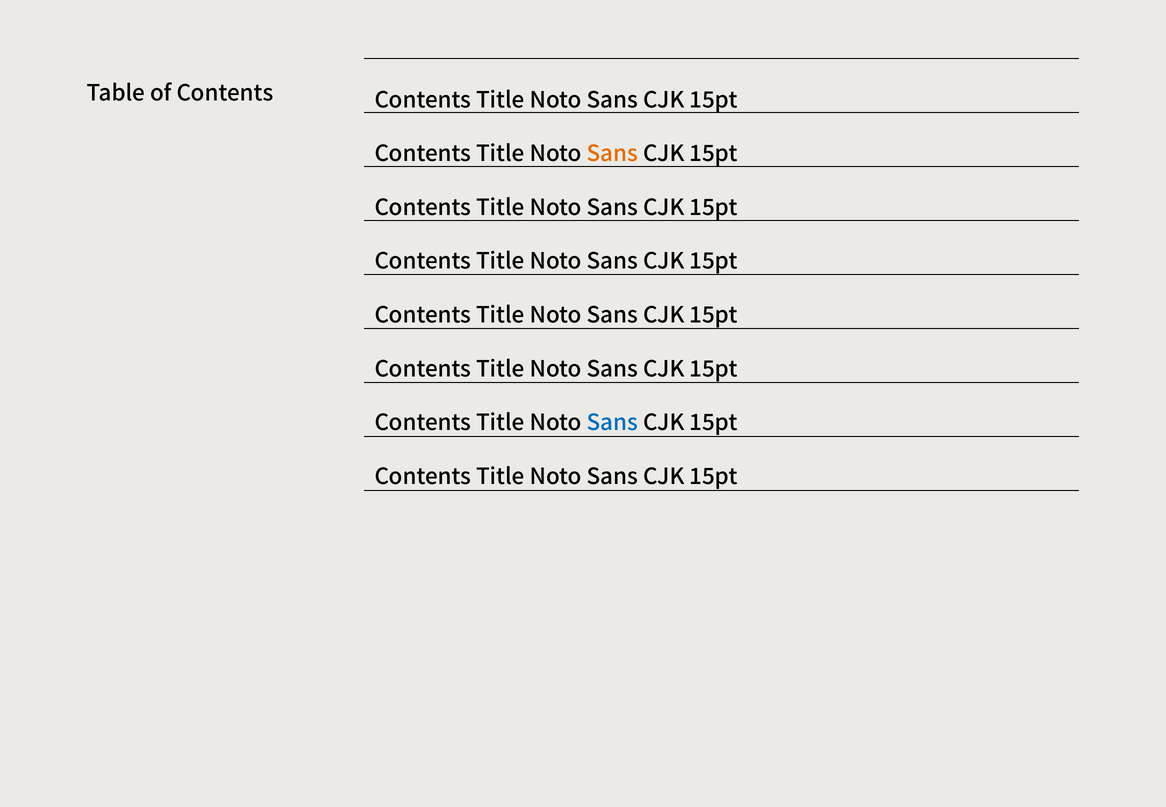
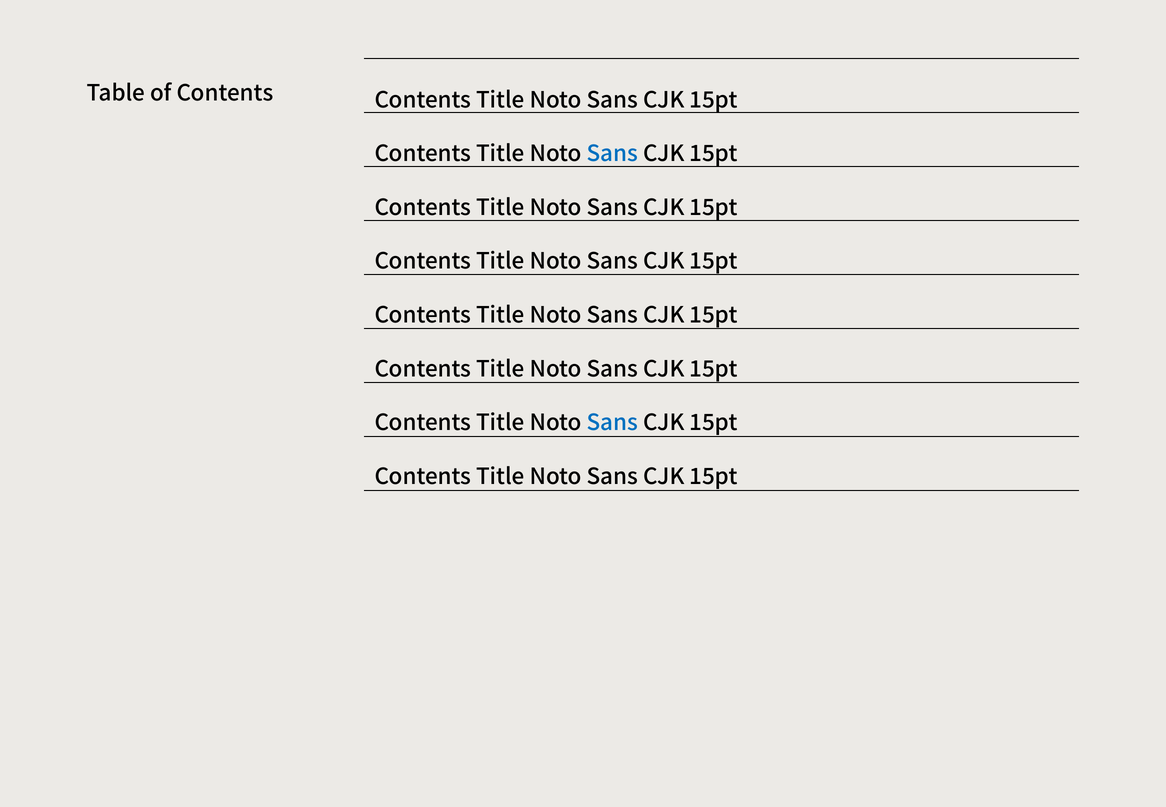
Sans colour: orange -> blue (612, 154)
